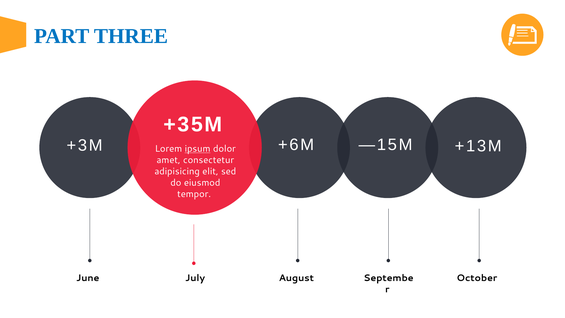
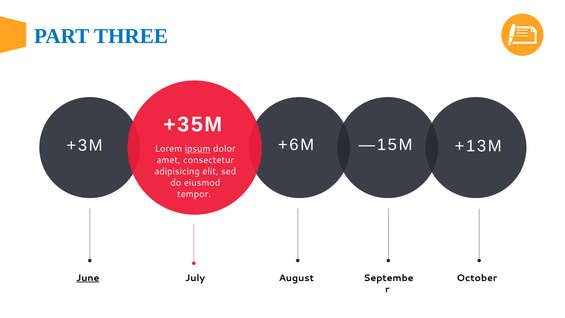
June underline: none -> present (88, 278)
